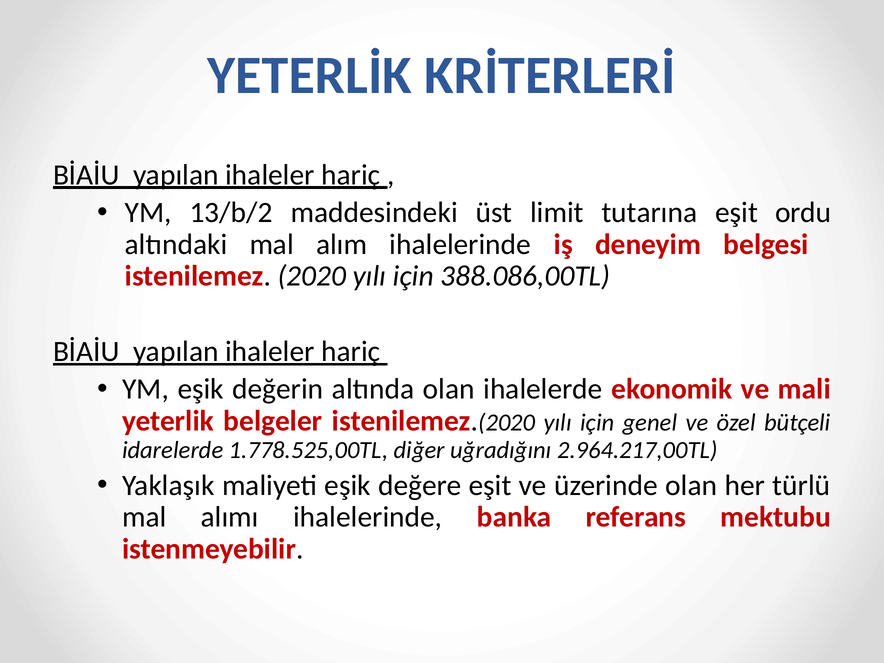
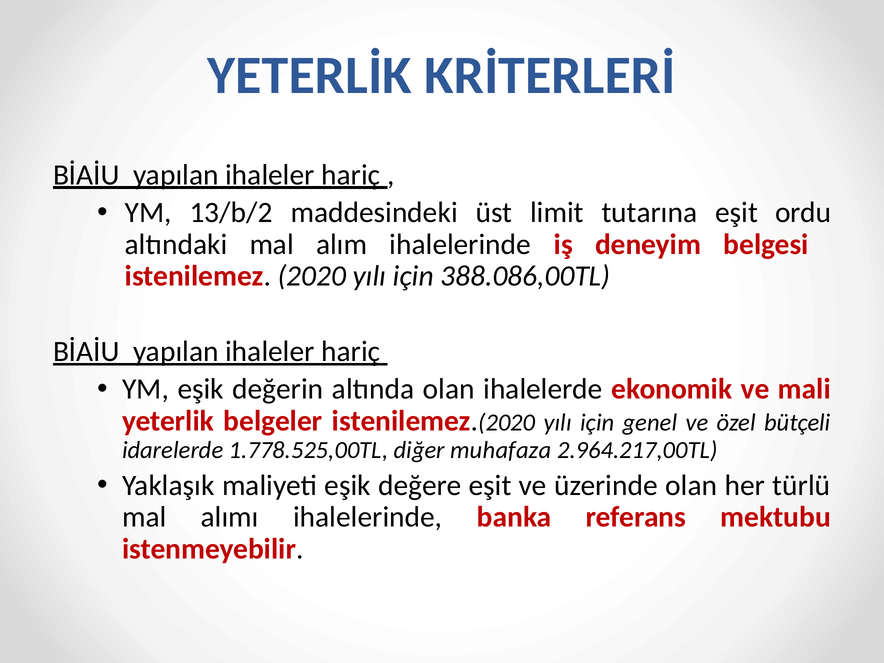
uğradığını: uğradığını -> muhafaza (501, 450)
